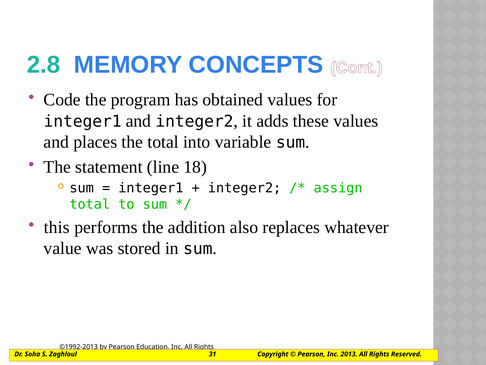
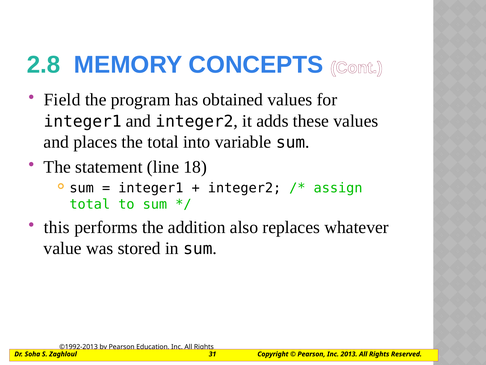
Code: Code -> Field (62, 100)
